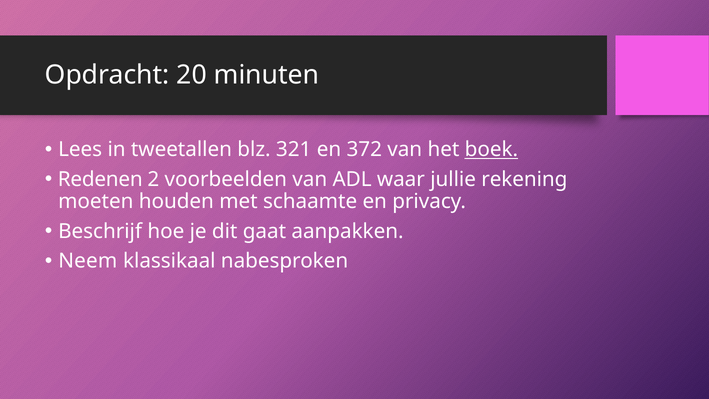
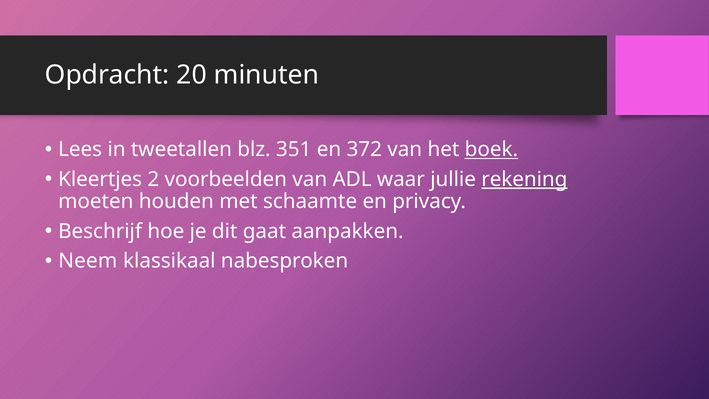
321: 321 -> 351 (294, 150)
Redenen: Redenen -> Kleertjes (100, 179)
rekening underline: none -> present (524, 179)
